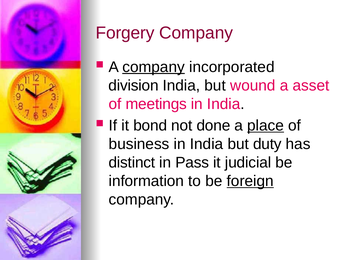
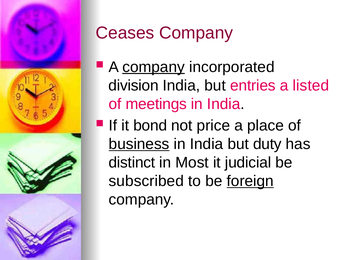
Forgery: Forgery -> Ceases (125, 33)
wound: wound -> entries (253, 85)
asset: asset -> listed (311, 85)
done: done -> price (213, 125)
place underline: present -> none (266, 125)
business underline: none -> present (139, 144)
Pass: Pass -> Most (192, 162)
information: information -> subscribed (146, 181)
